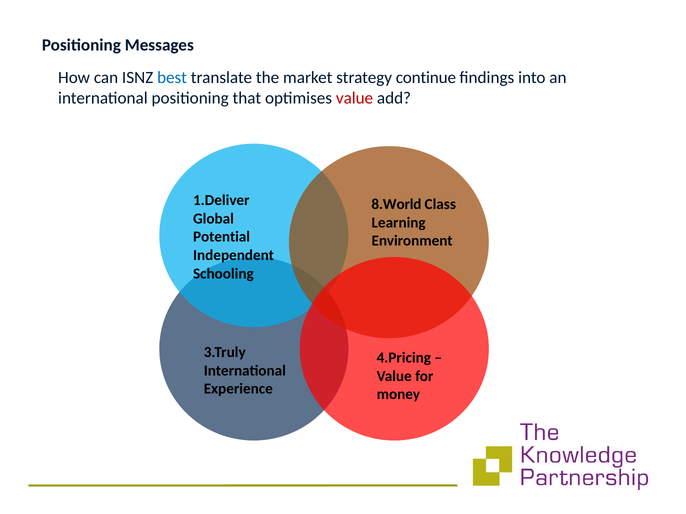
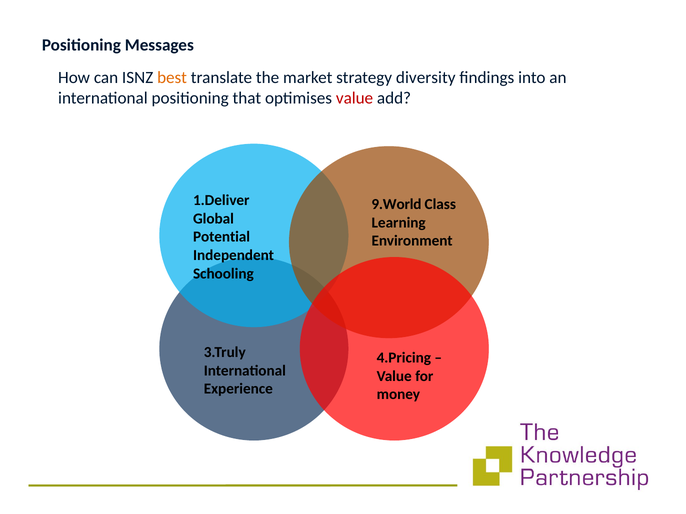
best colour: blue -> orange (172, 78)
continue: continue -> diversity (426, 78)
8.World: 8.World -> 9.World (396, 205)
